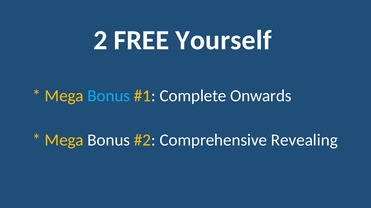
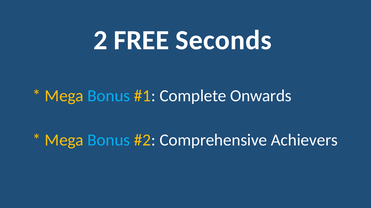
Yourself: Yourself -> Seconds (224, 40)
Bonus colour: white -> light blue (109, 141)
Revealing: Revealing -> Achievers (304, 141)
